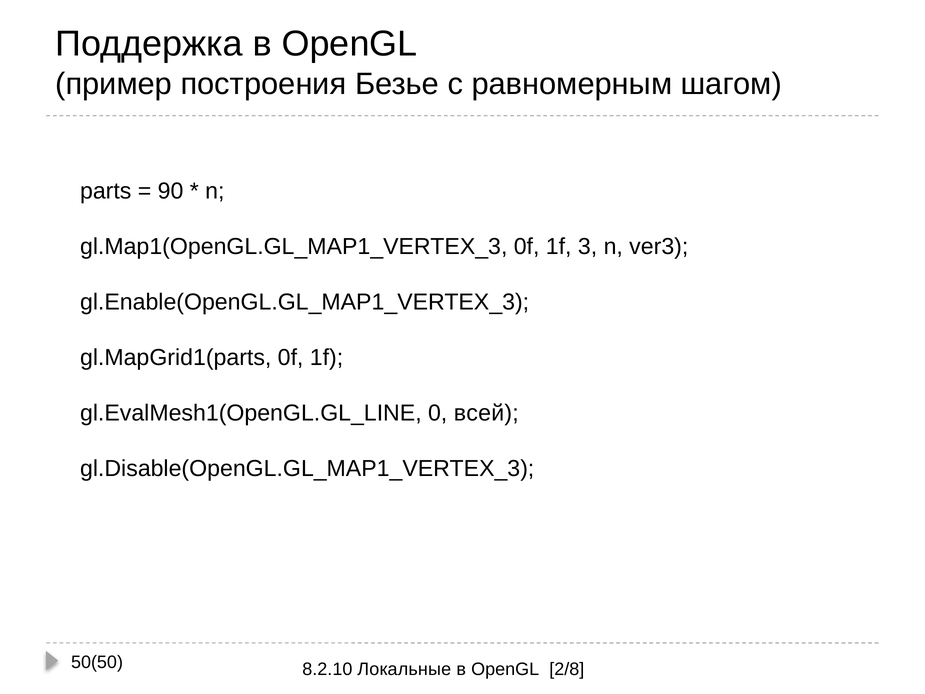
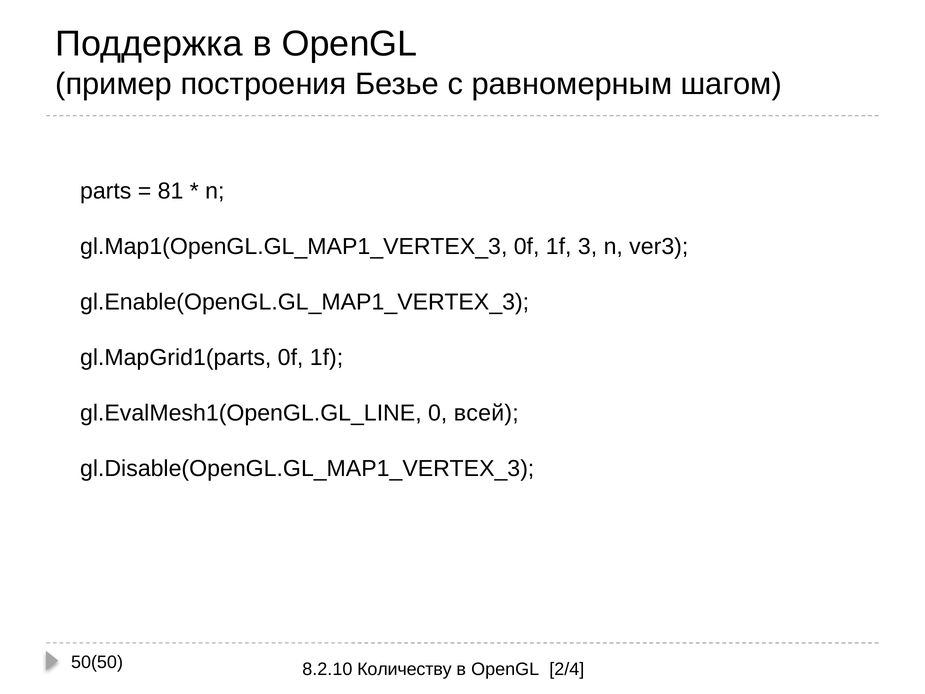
90: 90 -> 81 (171, 191)
Локальные: Локальные -> Количеству (404, 669)
2/8: 2/8 -> 2/4 (567, 669)
